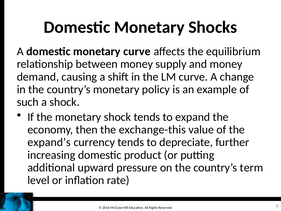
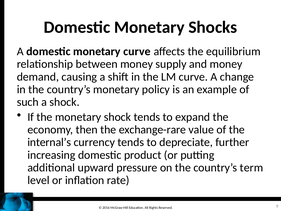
exchange-this: exchange-this -> exchange-rare (152, 130)
expand’s: expand’s -> internal’s (49, 142)
